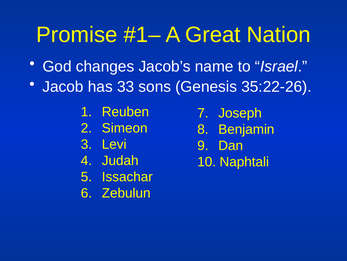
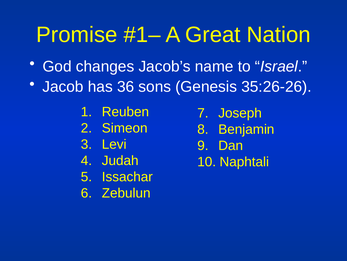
33: 33 -> 36 (126, 87)
35:22-26: 35:22-26 -> 35:26-26 (276, 87)
